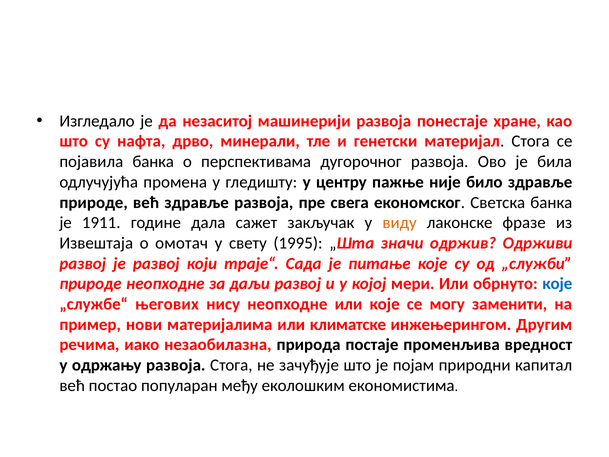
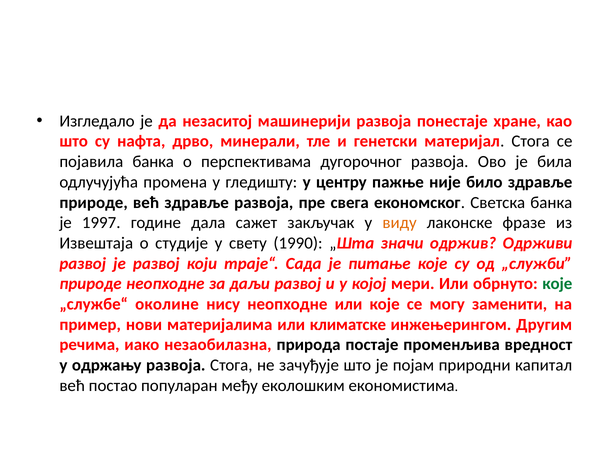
1911: 1911 -> 1997 (101, 223)
омотач: омотач -> студије (182, 243)
1995: 1995 -> 1990 (298, 243)
које colour: blue -> green (557, 284)
његових: његових -> околине (167, 304)
